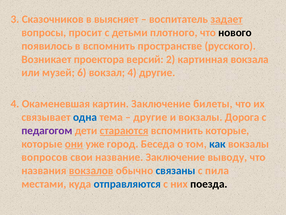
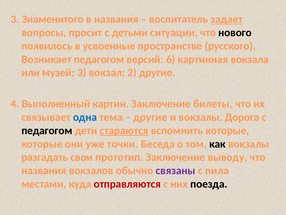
Сказочников: Сказочников -> Знаменитого (53, 19)
в выясняет: выясняет -> названия (116, 19)
плотного: плотного -> ситуации (174, 33)
в вспомнить: вспомнить -> усвоенные (109, 46)
Возникает проектора: проектора -> педагогом (99, 59)
2: 2 -> 6 (171, 59)
музей 6: 6 -> 3 (82, 73)
вокзал 4: 4 -> 2 (132, 73)
Окаменевшая: Окаменевшая -> Выполненный (56, 104)
педагогом colour: purple -> black (47, 130)
они underline: present -> none (74, 144)
город: город -> точки (123, 144)
как colour: blue -> black (217, 144)
вопросов: вопросов -> разгадать (45, 157)
название: название -> прототип (119, 157)
вокзалов underline: present -> none (91, 170)
связаны colour: blue -> purple (176, 170)
отправляются colour: blue -> red (127, 184)
